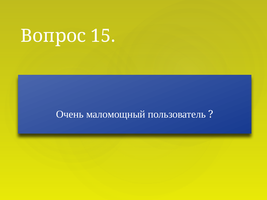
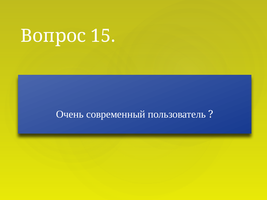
маломощный: маломощный -> современный (116, 114)
